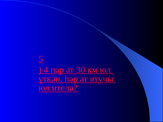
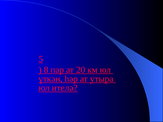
4: 4 -> 8 (46, 70)
30: 30 -> 20 (81, 70)
ятучы: ятучы -> утыра (102, 79)
